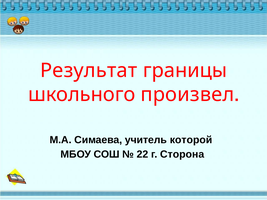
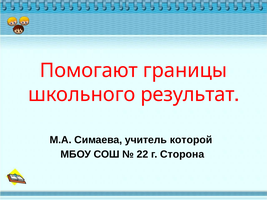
Результат: Результат -> Помогают (89, 71)
произвел: произвел -> результат (188, 95)
